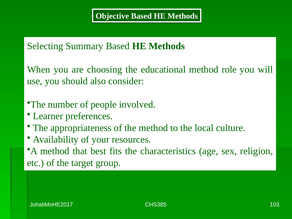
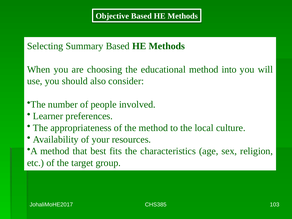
role: role -> into (229, 69)
